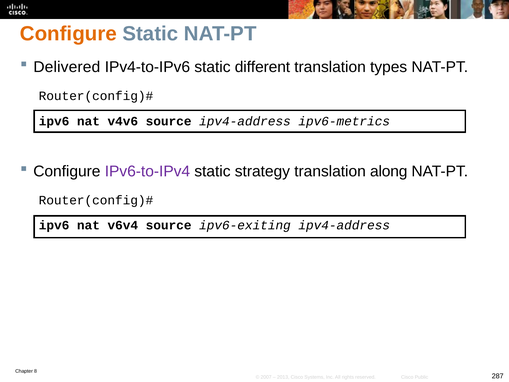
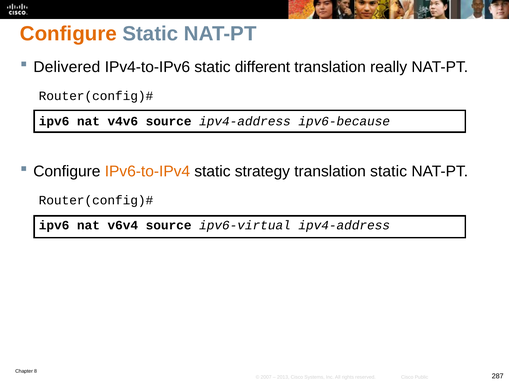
types: types -> really (389, 67)
ipv6-metrics: ipv6-metrics -> ipv6-because (344, 121)
IPv6-to-IPv4 colour: purple -> orange (147, 171)
translation along: along -> static (389, 171)
ipv6-exiting: ipv6-exiting -> ipv6-virtual (245, 225)
